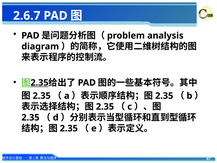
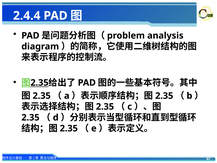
2.6.7: 2.6.7 -> 2.4.4 (27, 16)
